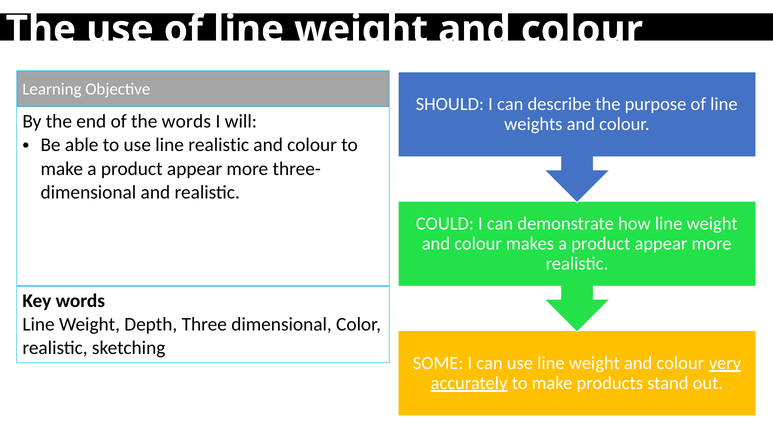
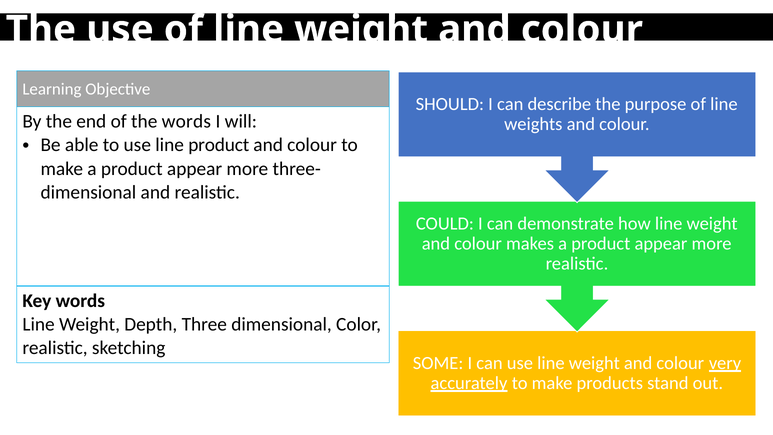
line realistic: realistic -> product (219, 145)
